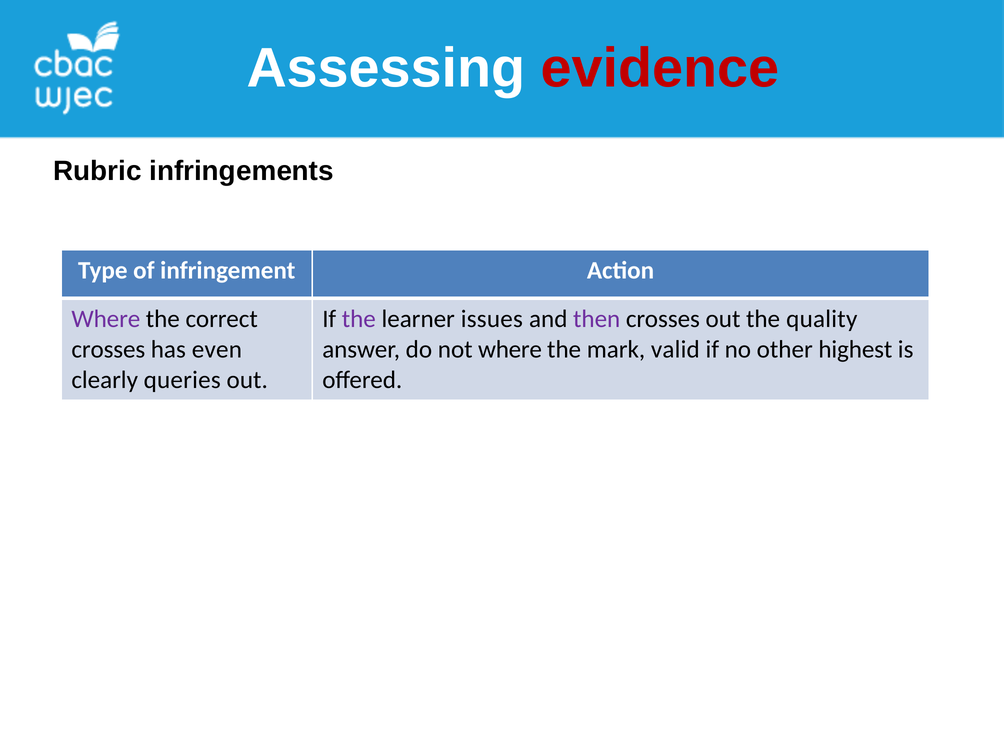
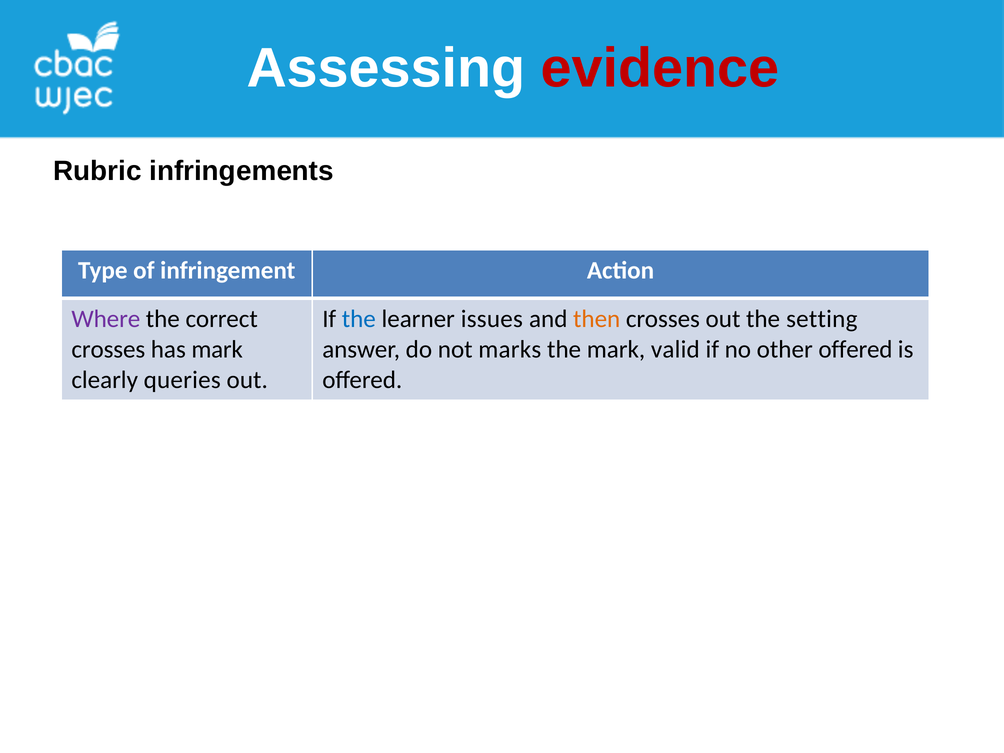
the colour: purple -> blue (359, 319)
then colour: purple -> orange (597, 319)
quality: quality -> setting (822, 319)
has even: even -> mark (217, 349)
not where: where -> marks (510, 349)
other highest: highest -> offered (855, 349)
